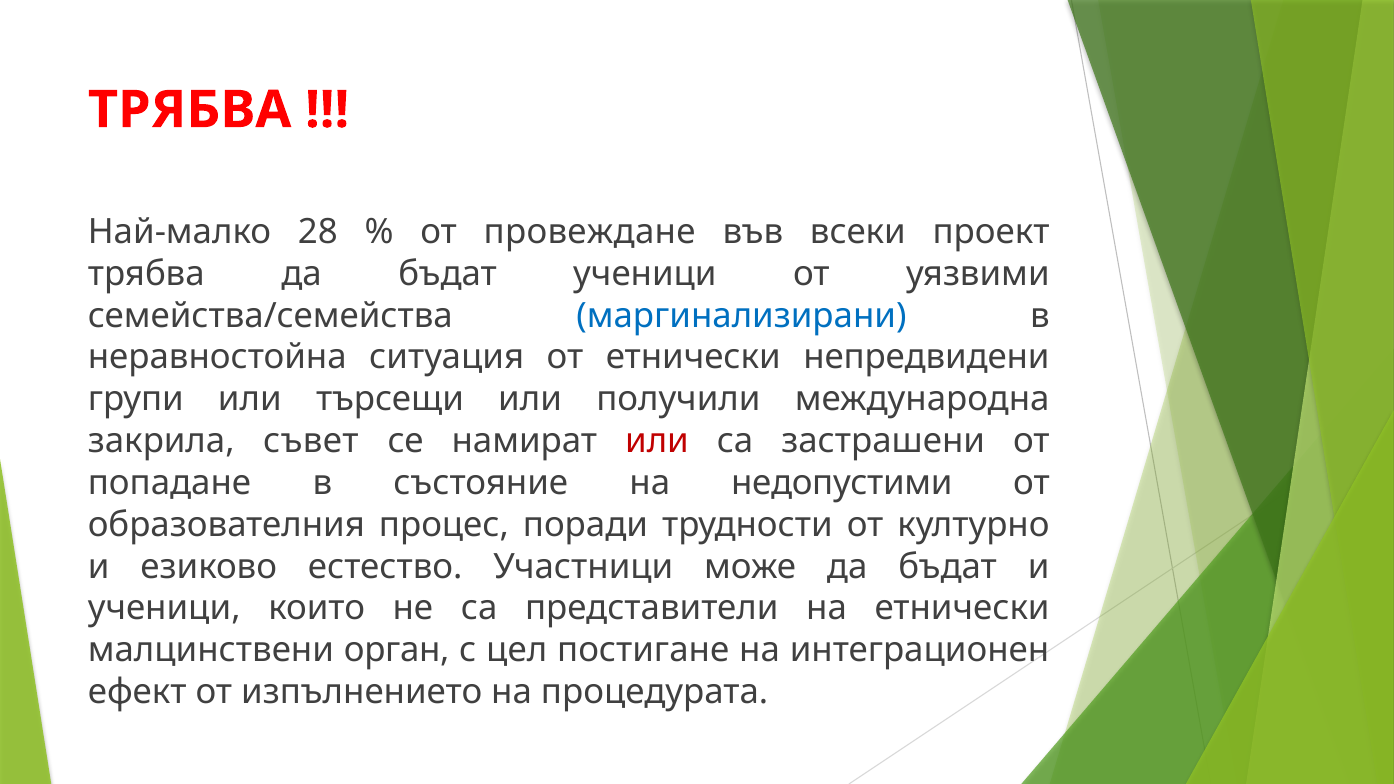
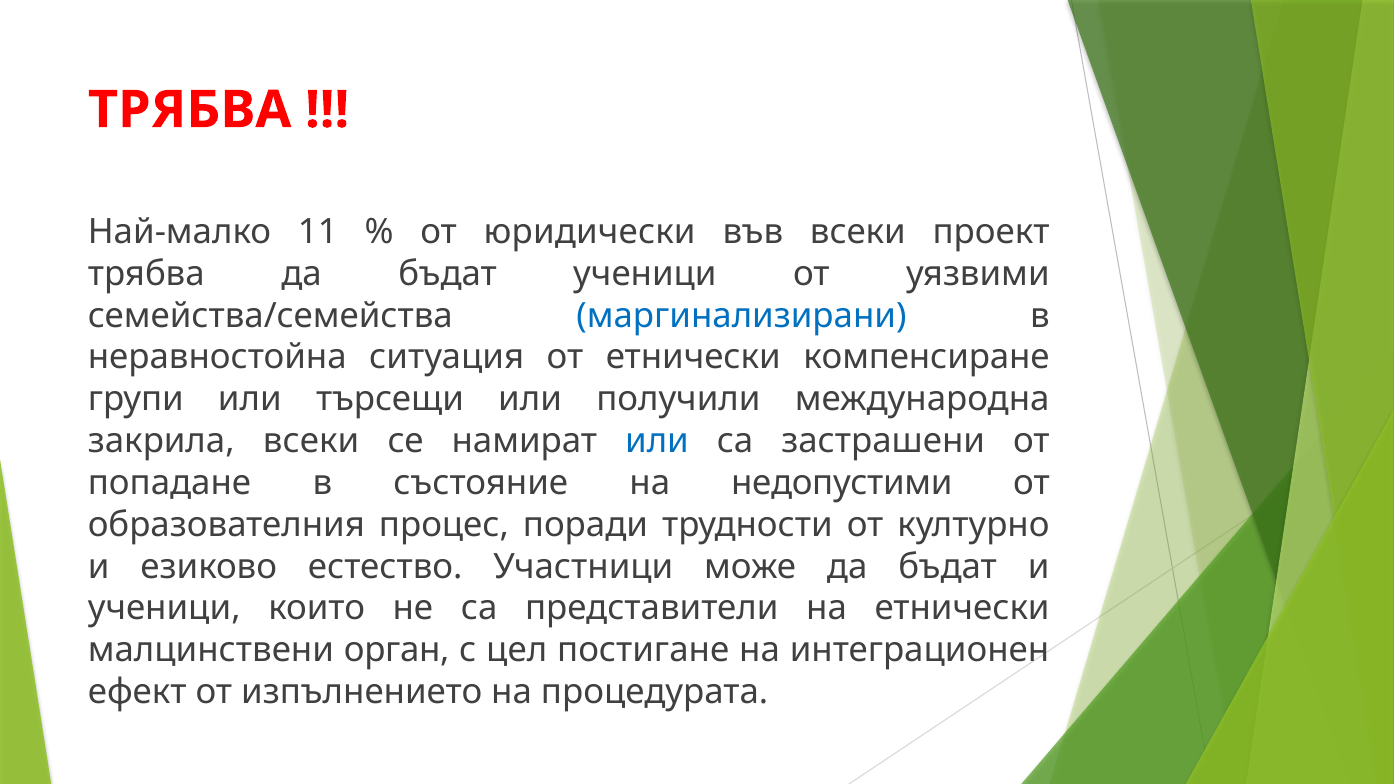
28: 28 -> 11 (318, 232)
провеждане: провеждане -> юридически (590, 232)
непредвидени: непредвидени -> компенсиране (926, 358)
закрила съвет: съвет -> всеки (311, 441)
или colour: red -> blue (657, 441)
